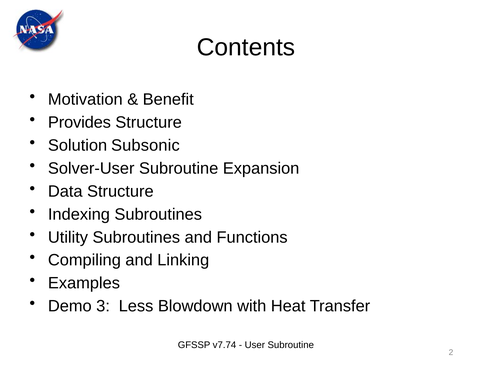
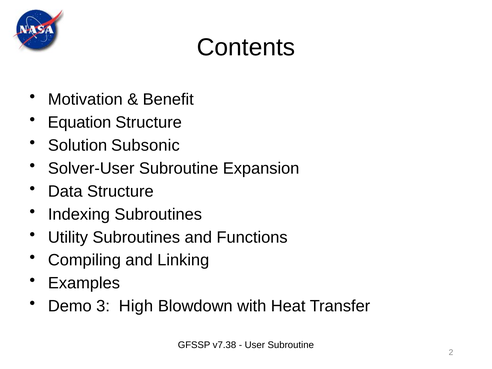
Provides: Provides -> Equation (79, 123)
Less: Less -> High (136, 306)
v7.74: v7.74 -> v7.38 (224, 345)
